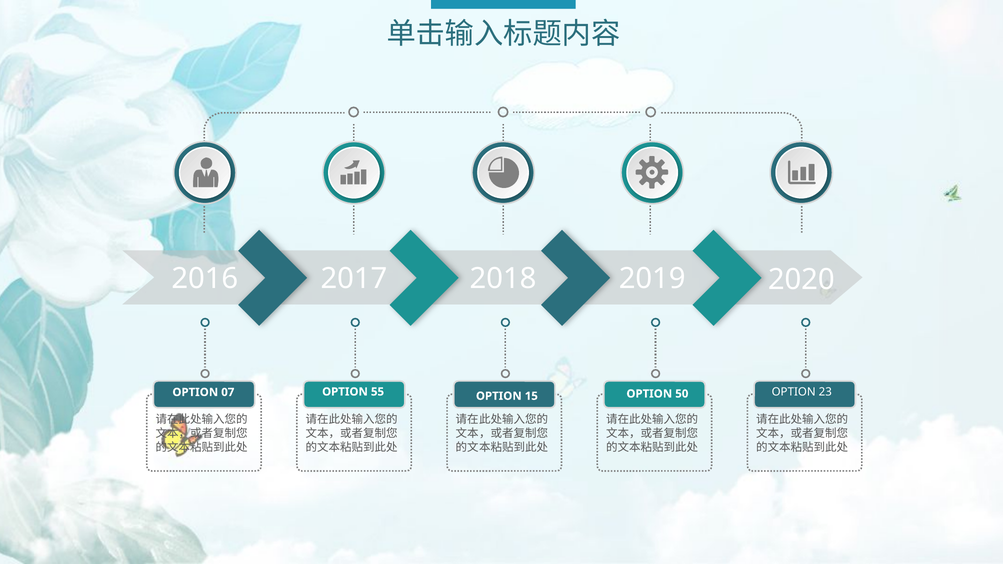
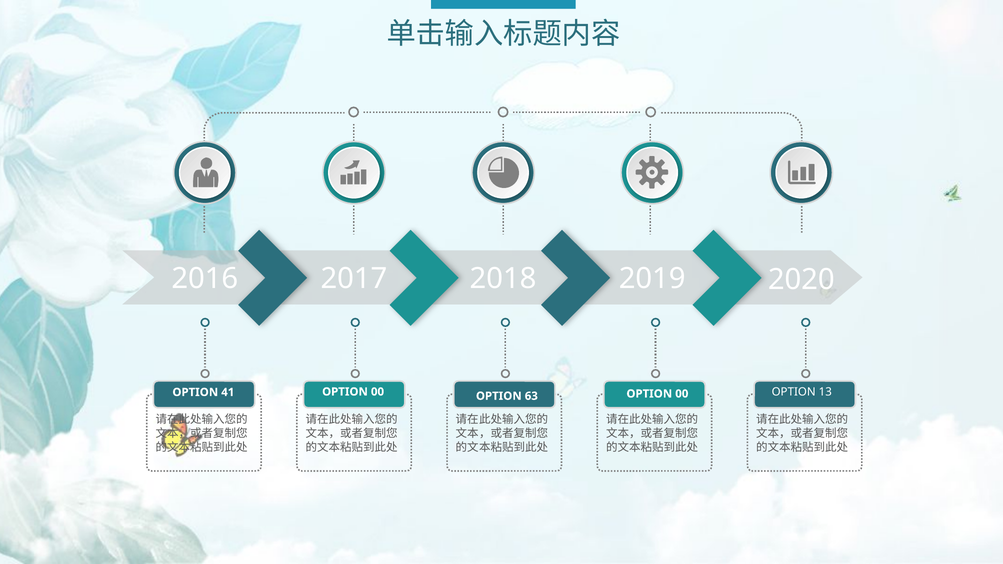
23: 23 -> 13 (825, 392)
55: 55 -> 00 (377, 392)
07: 07 -> 41 (228, 392)
50: 50 -> 00 (682, 394)
15: 15 -> 63 (531, 396)
